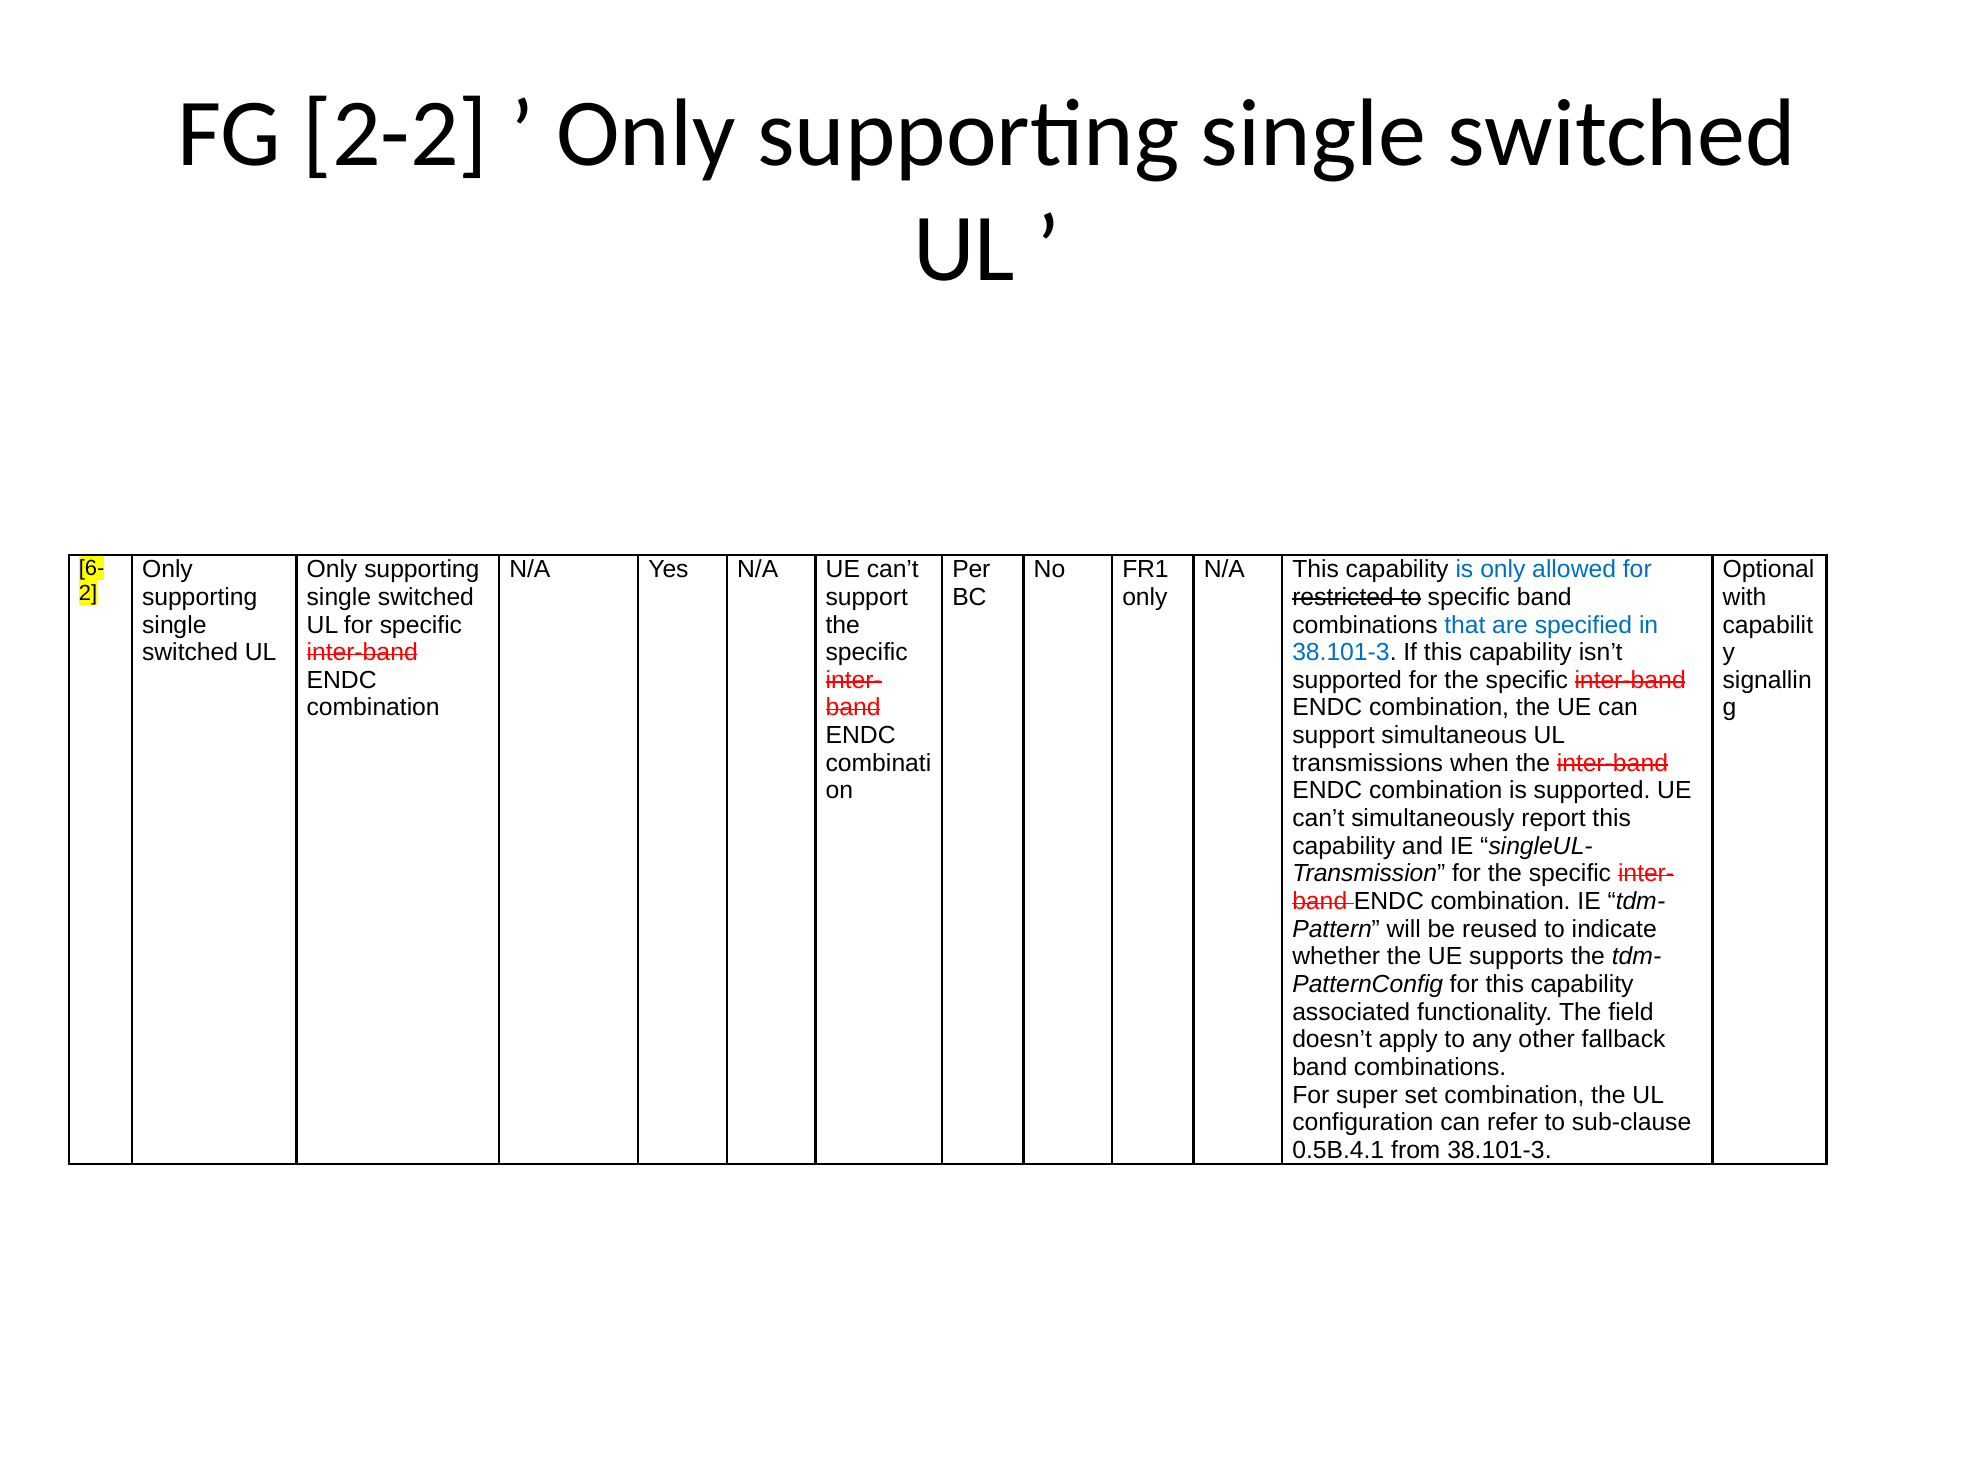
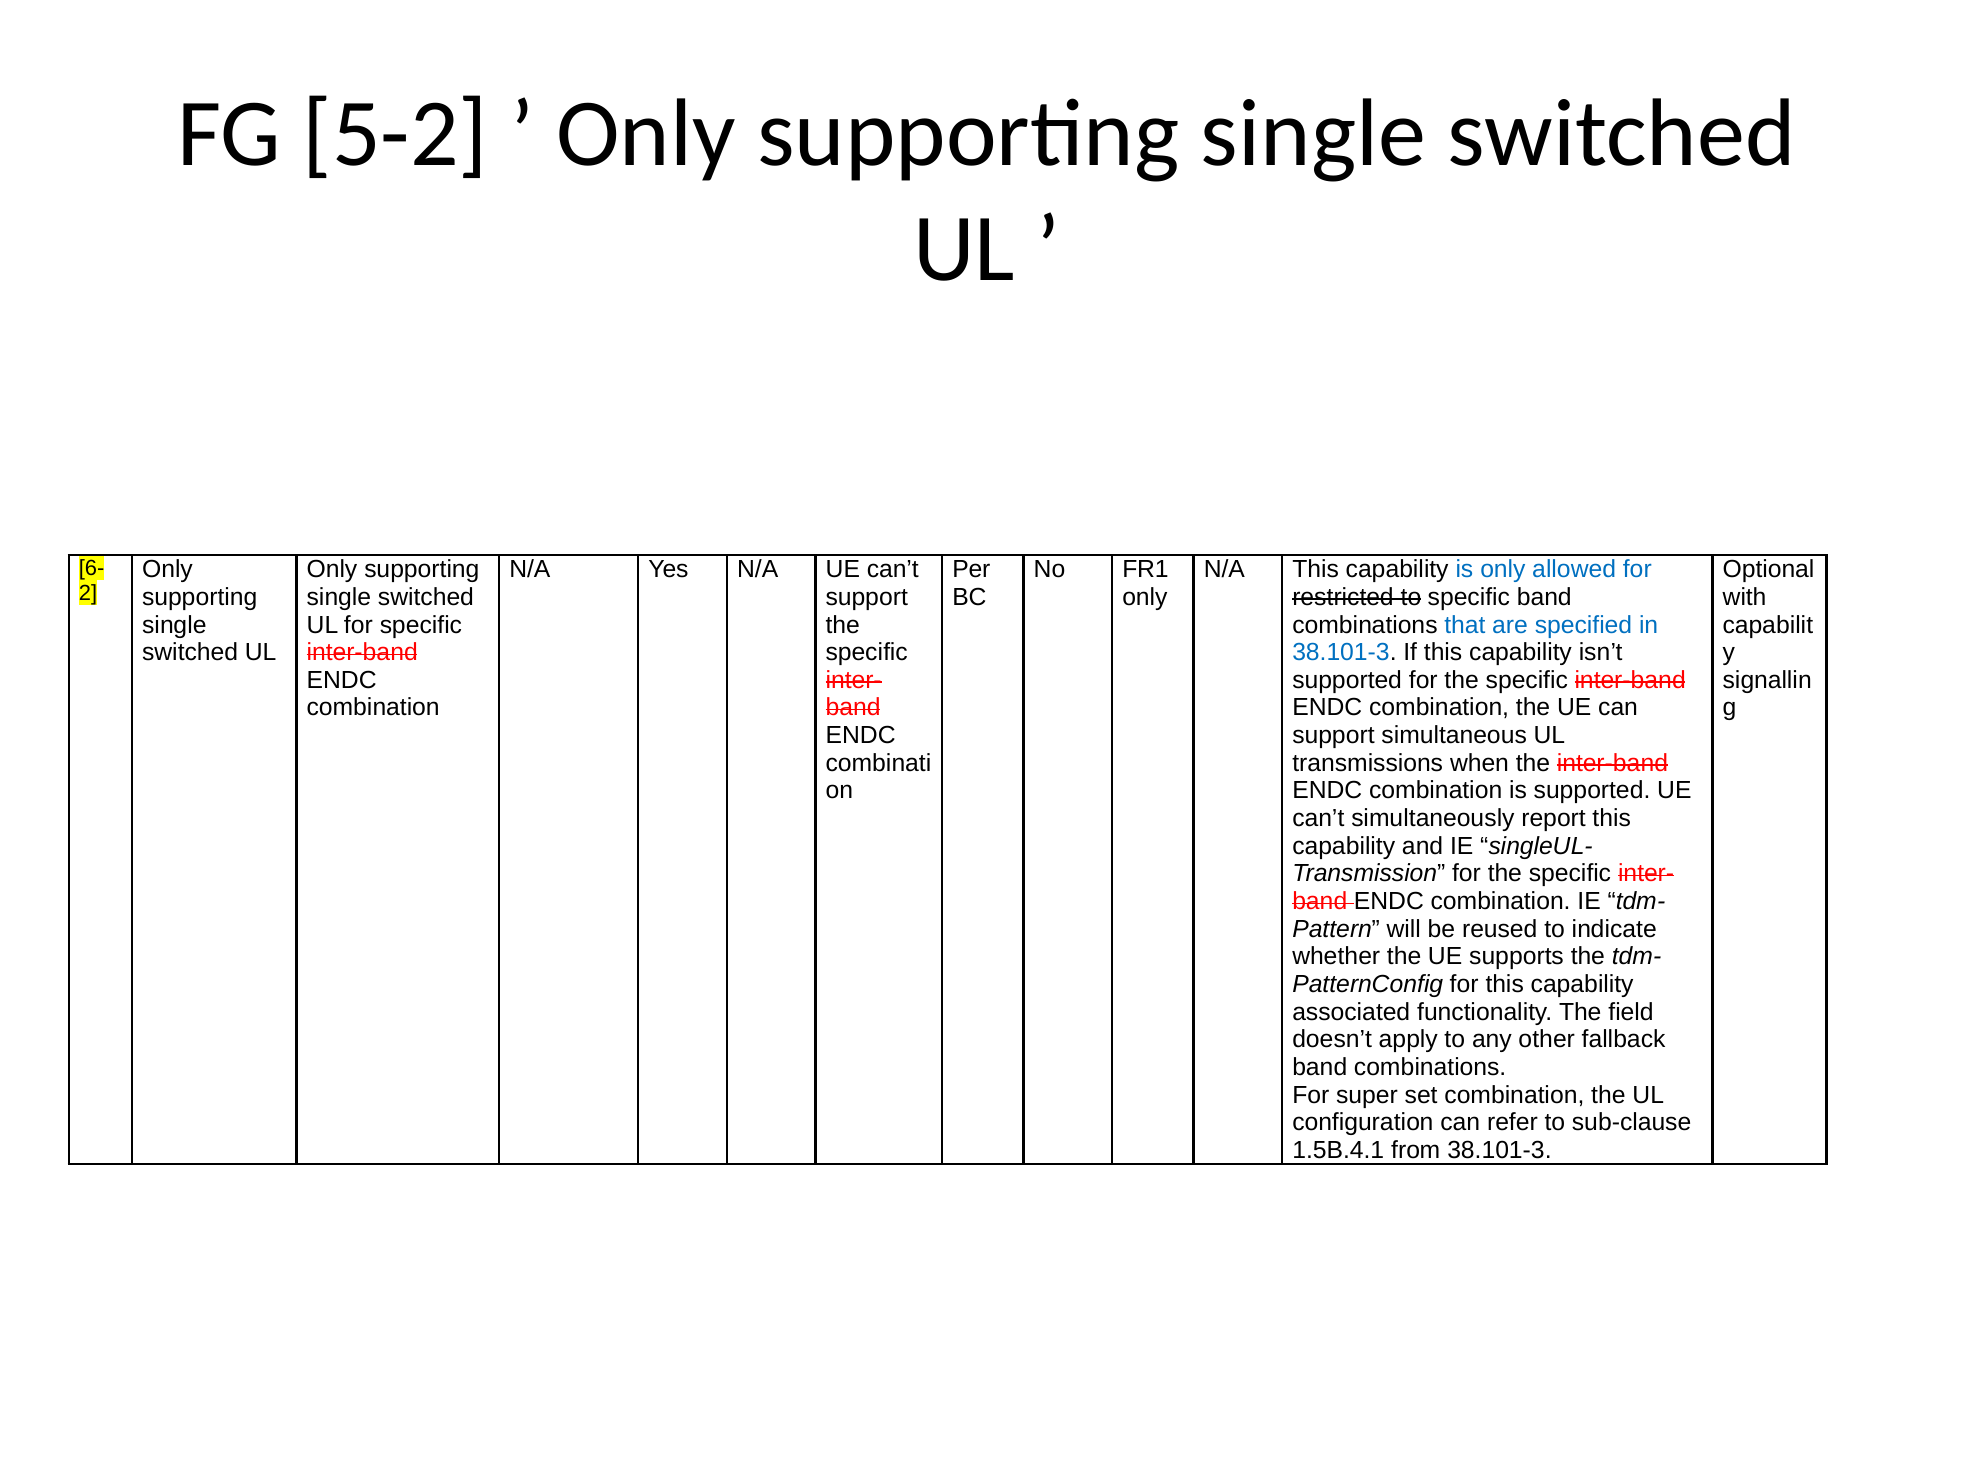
2-2: 2-2 -> 5-2 (395, 133)
0.5B.4.1: 0.5B.4.1 -> 1.5B.4.1 (1338, 1151)
